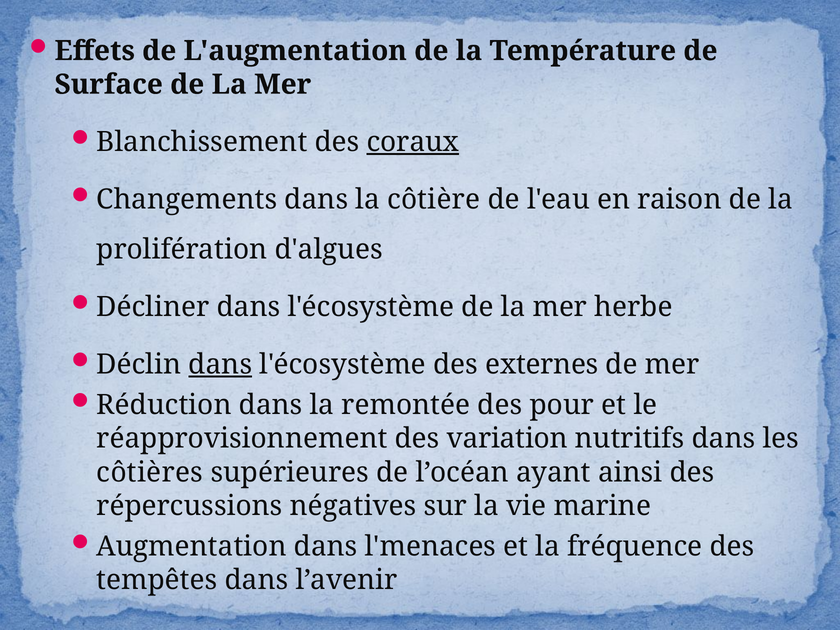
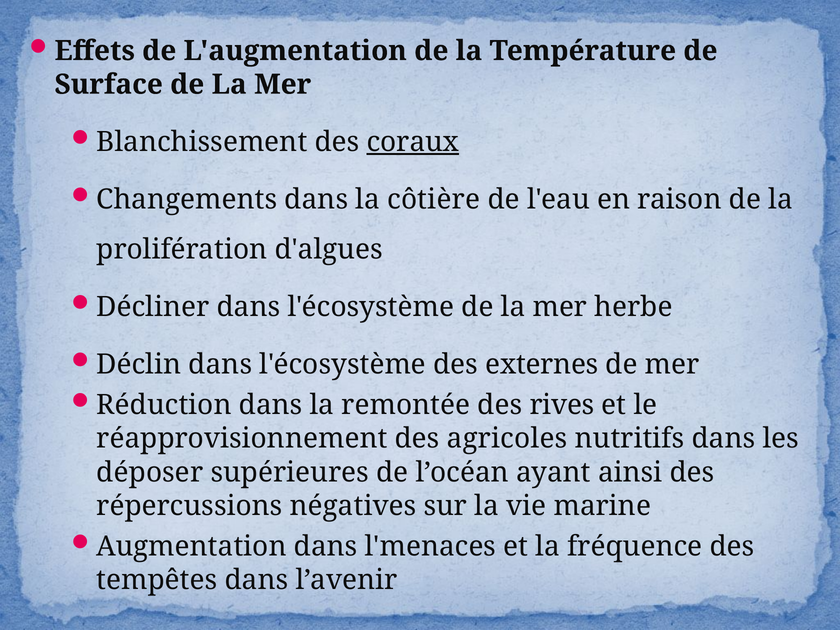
dans underline: present -> none (220, 365)
pour: pour -> rives (562, 405)
variation: variation -> agricoles (507, 439)
côtières: côtières -> déposer (150, 472)
